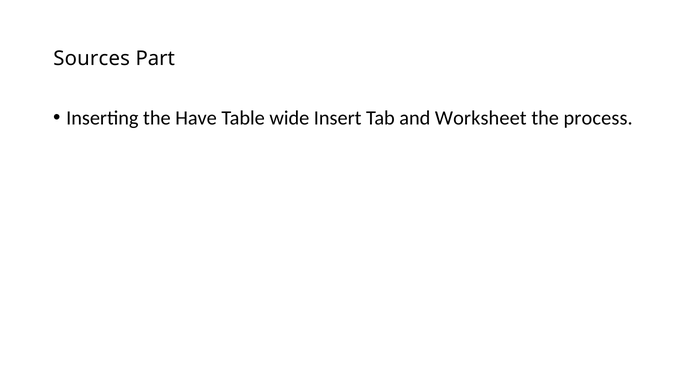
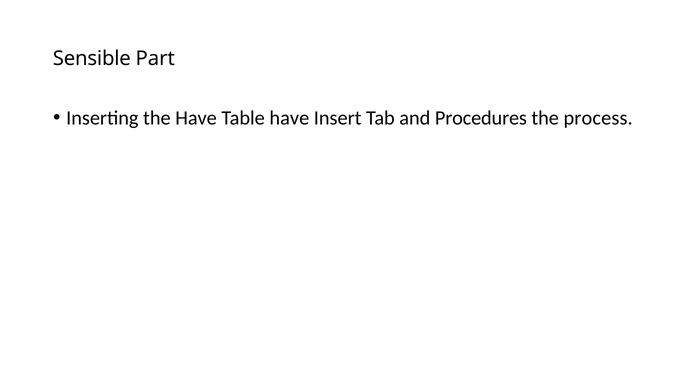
Sources: Sources -> Sensible (92, 59)
Table wide: wide -> have (289, 118)
Worksheet: Worksheet -> Procedures (481, 118)
